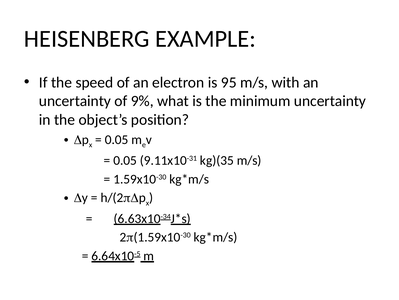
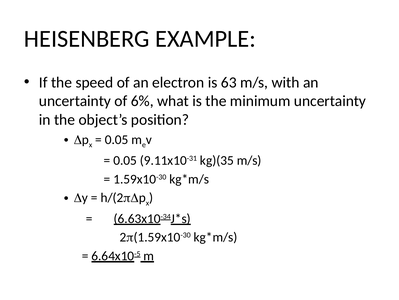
95: 95 -> 63 (229, 82)
9%: 9% -> 6% (142, 101)
